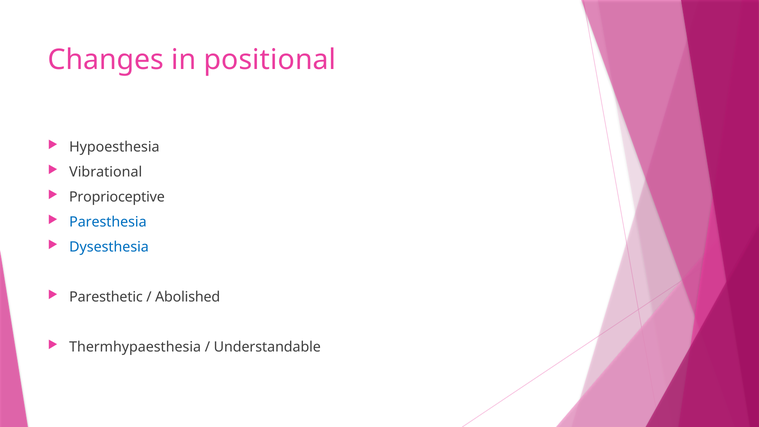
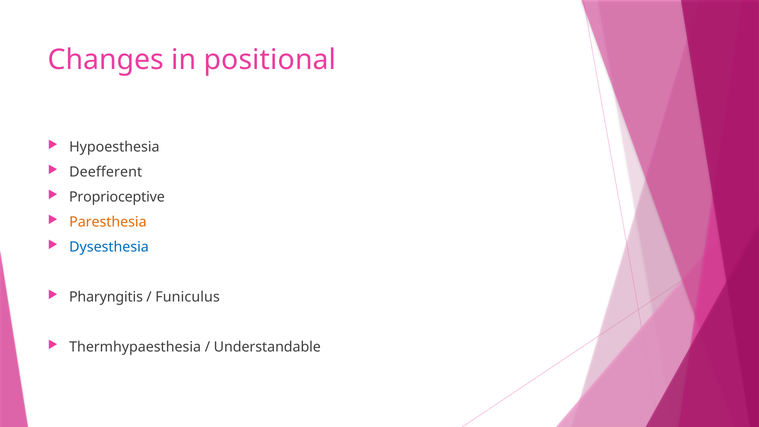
Vibrational: Vibrational -> Deefferent (106, 172)
Paresthesia colour: blue -> orange (108, 222)
Paresthetic: Paresthetic -> Pharyngitis (106, 297)
Abolished: Abolished -> Funiculus (188, 297)
